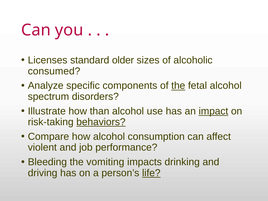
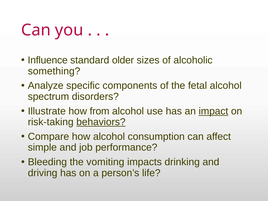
Licenses: Licenses -> Influence (48, 60)
consumed: consumed -> something (54, 71)
the underline: present -> none (178, 86)
than: than -> from (100, 111)
violent: violent -> simple (42, 147)
life underline: present -> none (151, 173)
